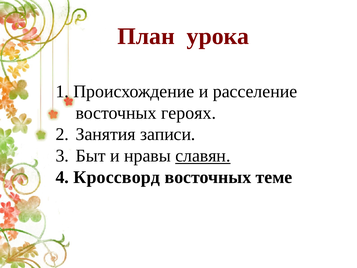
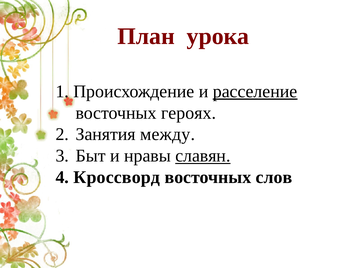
расселение underline: none -> present (255, 91)
записи: записи -> между (168, 134)
теме: теме -> слов (274, 177)
